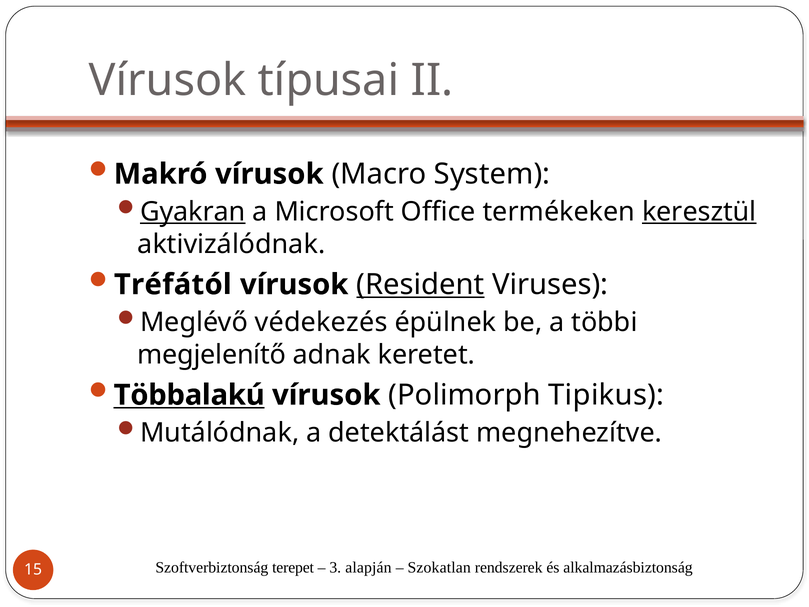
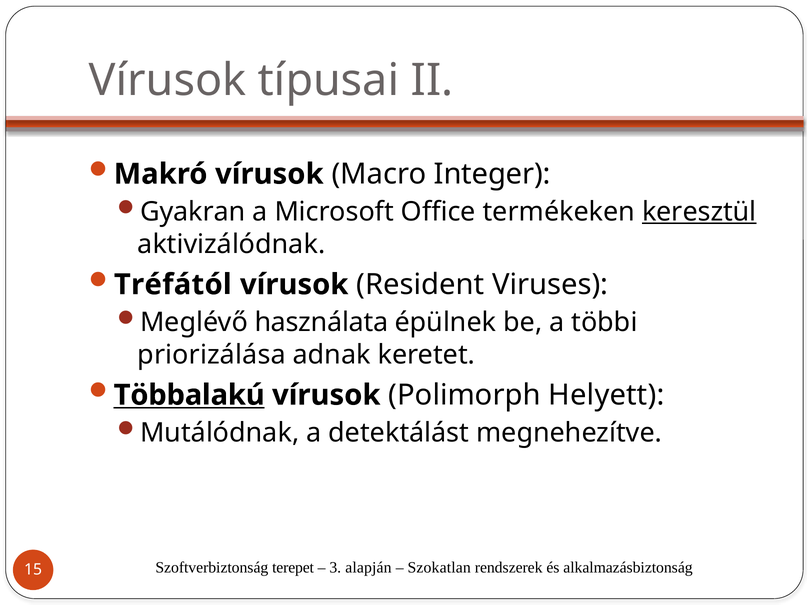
System: System -> Integer (492, 174)
Gyakran underline: present -> none (193, 212)
Resident underline: present -> none (420, 284)
védekezés: védekezés -> használata (321, 322)
megjelenítő: megjelenítő -> priorizálása (212, 355)
Tipikus: Tipikus -> Helyett (606, 395)
